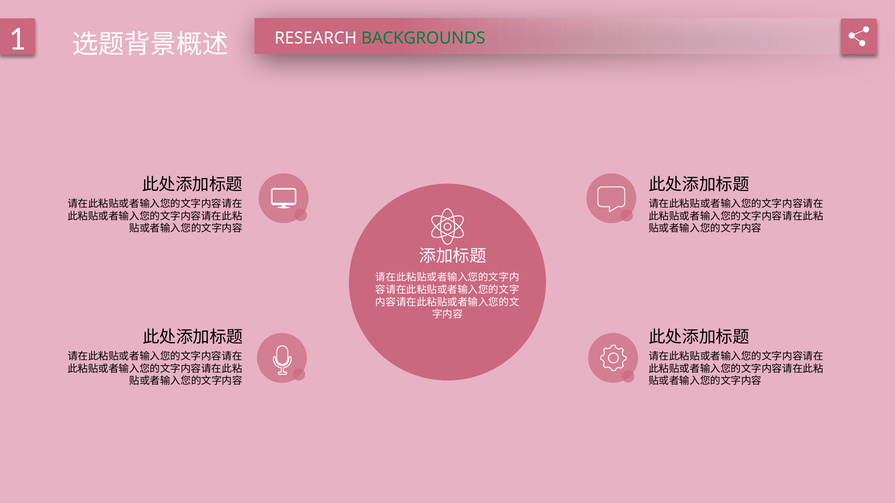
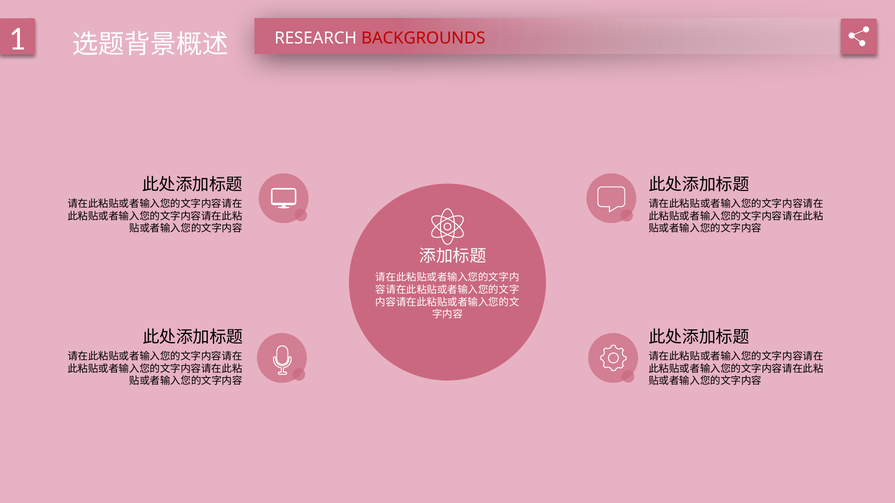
BACKGROUNDS colour: green -> red (423, 38)
